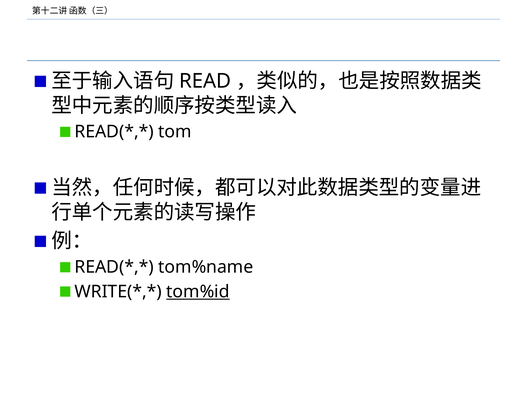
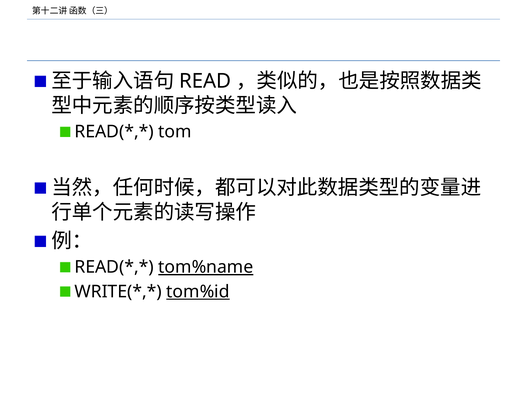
tom%name underline: none -> present (206, 267)
